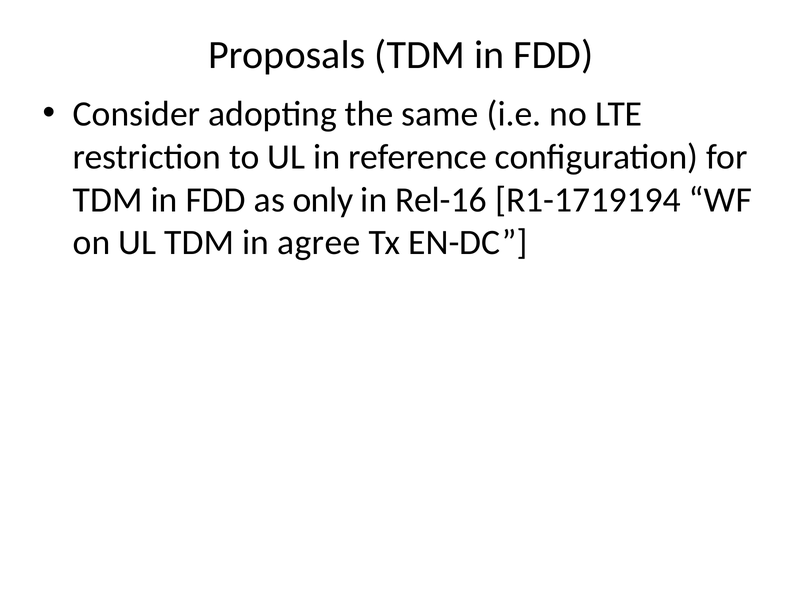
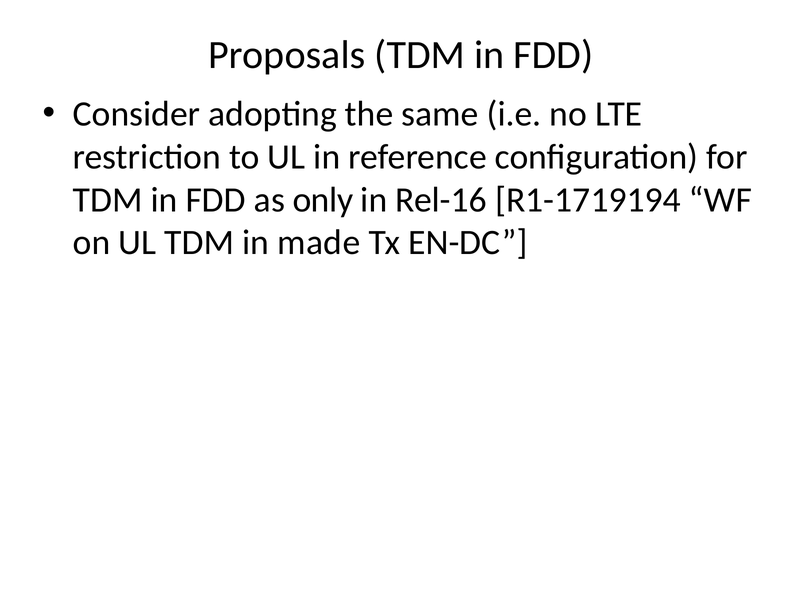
agree: agree -> made (319, 242)
